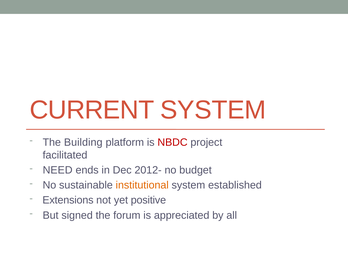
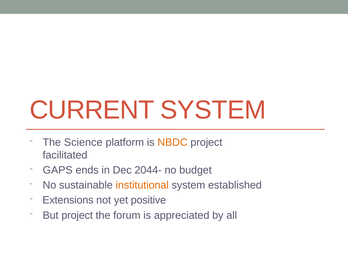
Building: Building -> Science (83, 142)
NBDC colour: red -> orange (173, 142)
NEED: NEED -> GAPS (58, 170)
2012-: 2012- -> 2044- (148, 170)
But signed: signed -> project (77, 215)
